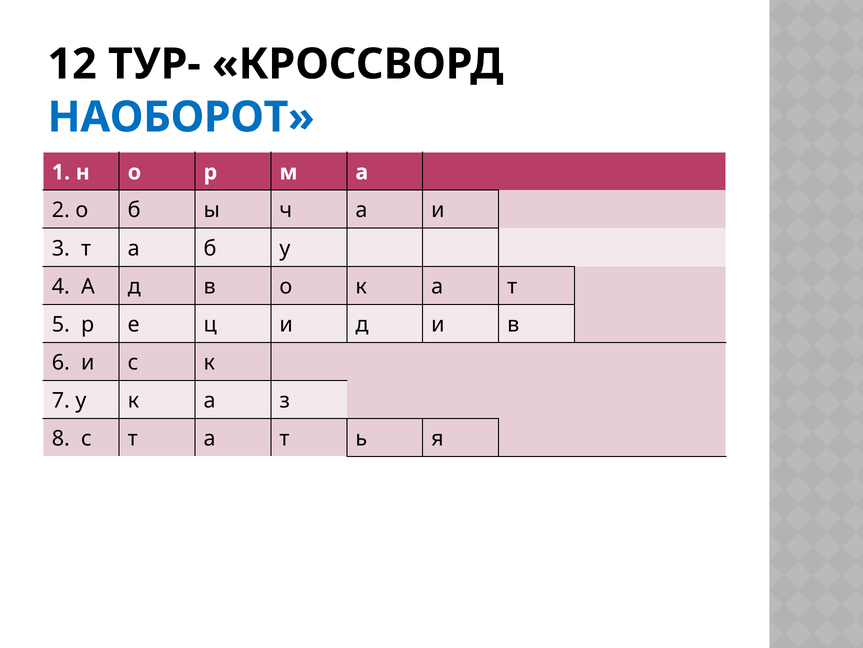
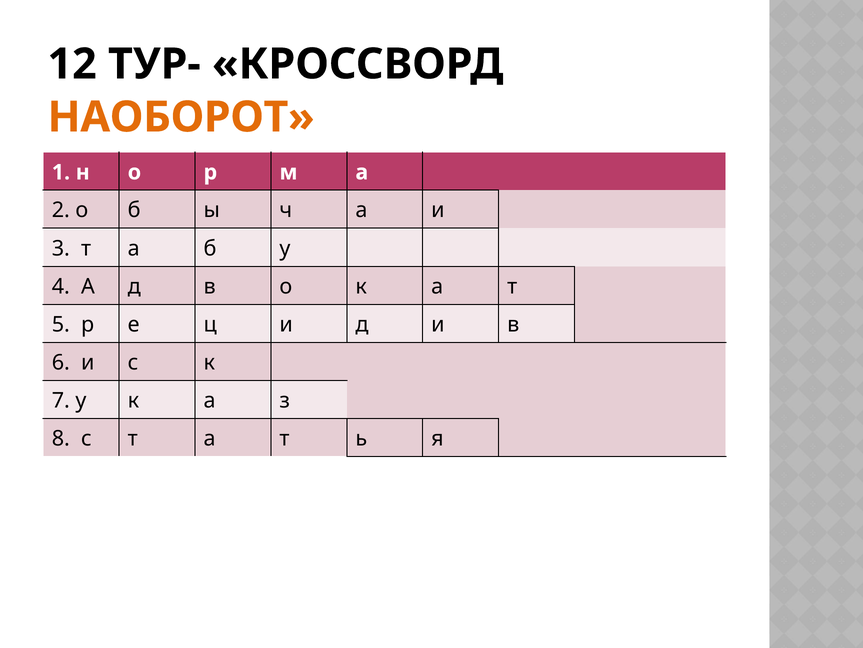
НАОБОРОТ colour: blue -> orange (181, 117)
